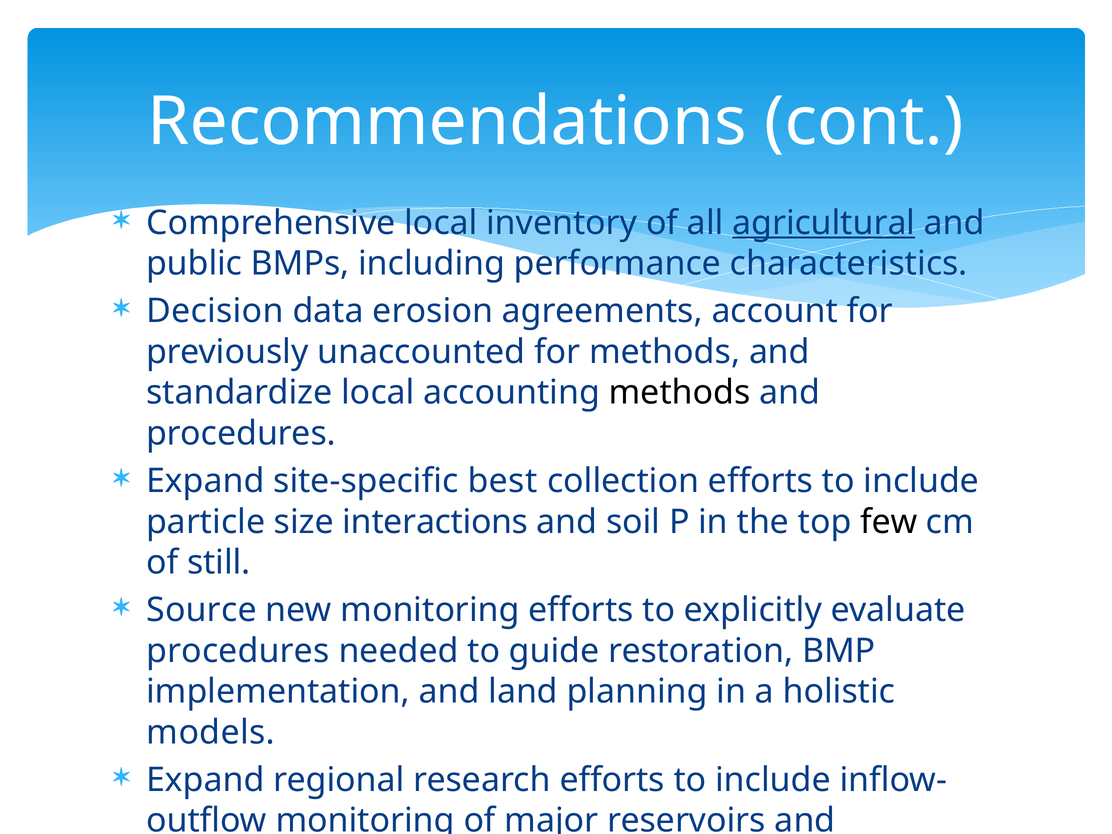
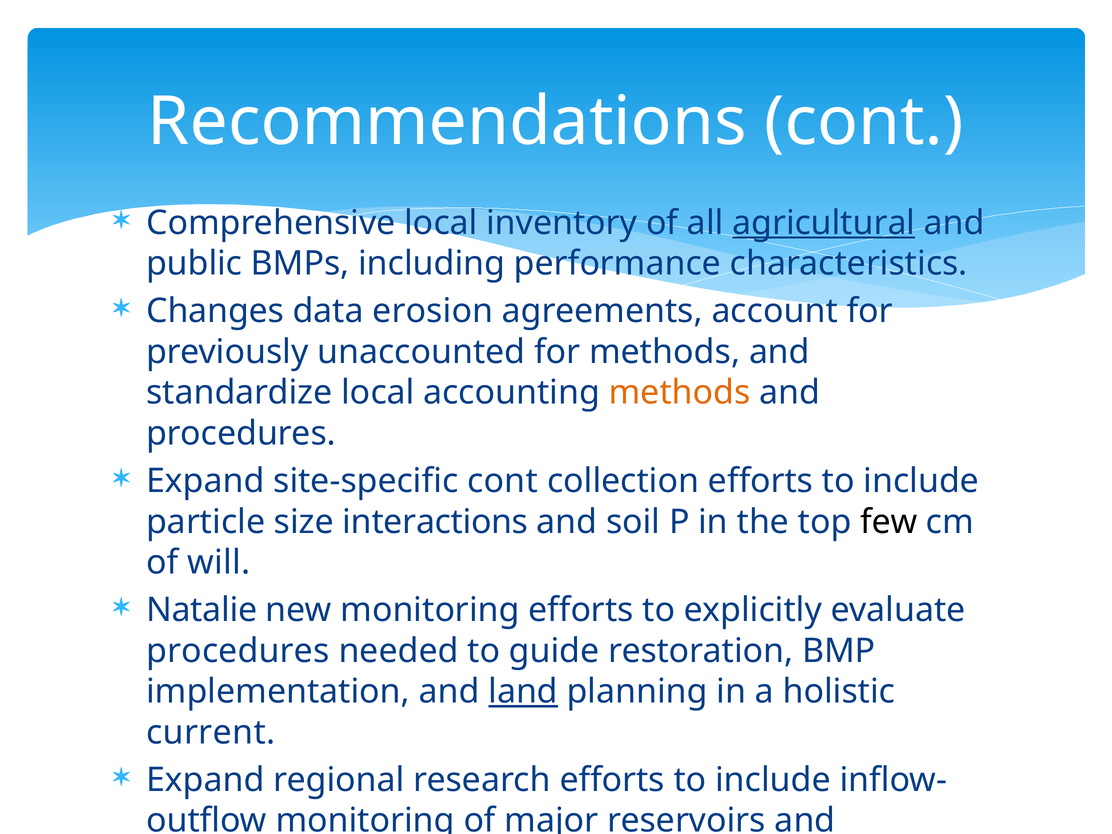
Decision: Decision -> Changes (215, 311)
methods colour: black -> orange (680, 393)
site-specific best: best -> cont (503, 481)
still: still -> will (219, 563)
Source: Source -> Natalie (202, 610)
land underline: none -> present (523, 692)
models: models -> current (211, 732)
